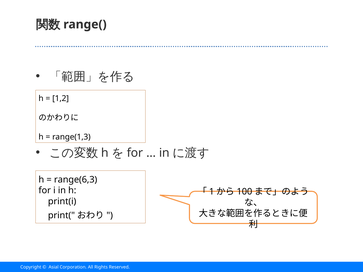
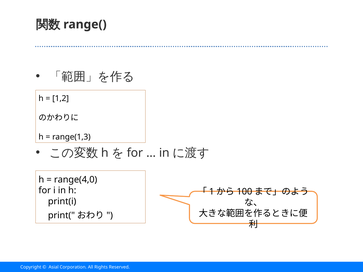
range(6,3: range(6,3 -> range(4,0 (76, 180)
